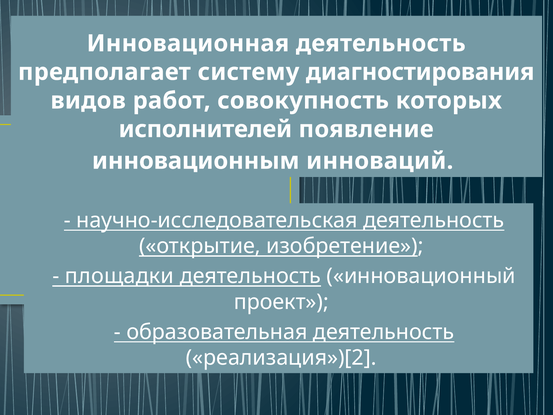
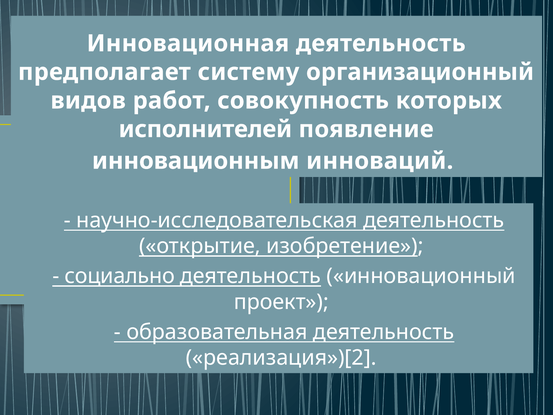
диагностирования: диагностирования -> организационный (420, 72)
площадки: площадки -> социально (120, 276)
